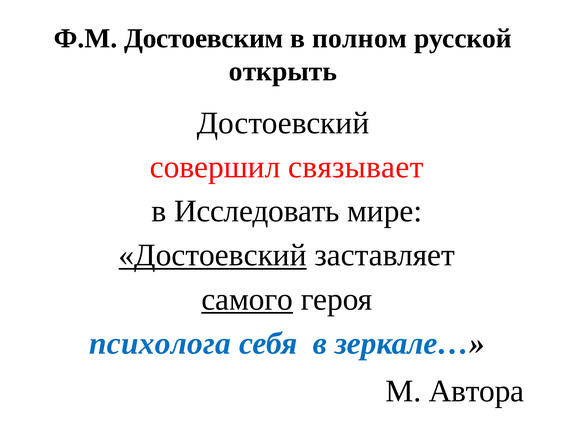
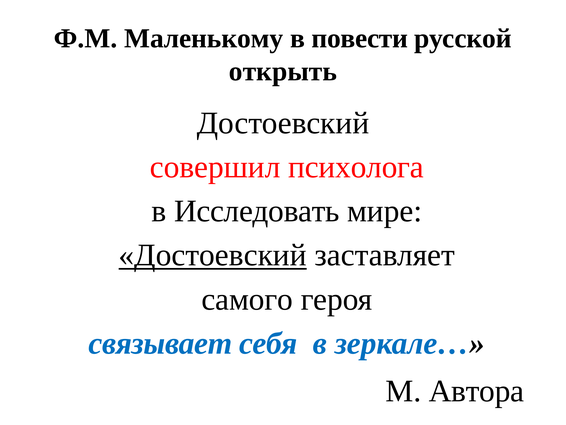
Достоевским: Достоевским -> Маленькому (204, 38)
полном: полном -> повести (360, 38)
связывает: связывает -> психолога (356, 167)
самого underline: present -> none (247, 299)
психолога: психолога -> связывает (160, 343)
